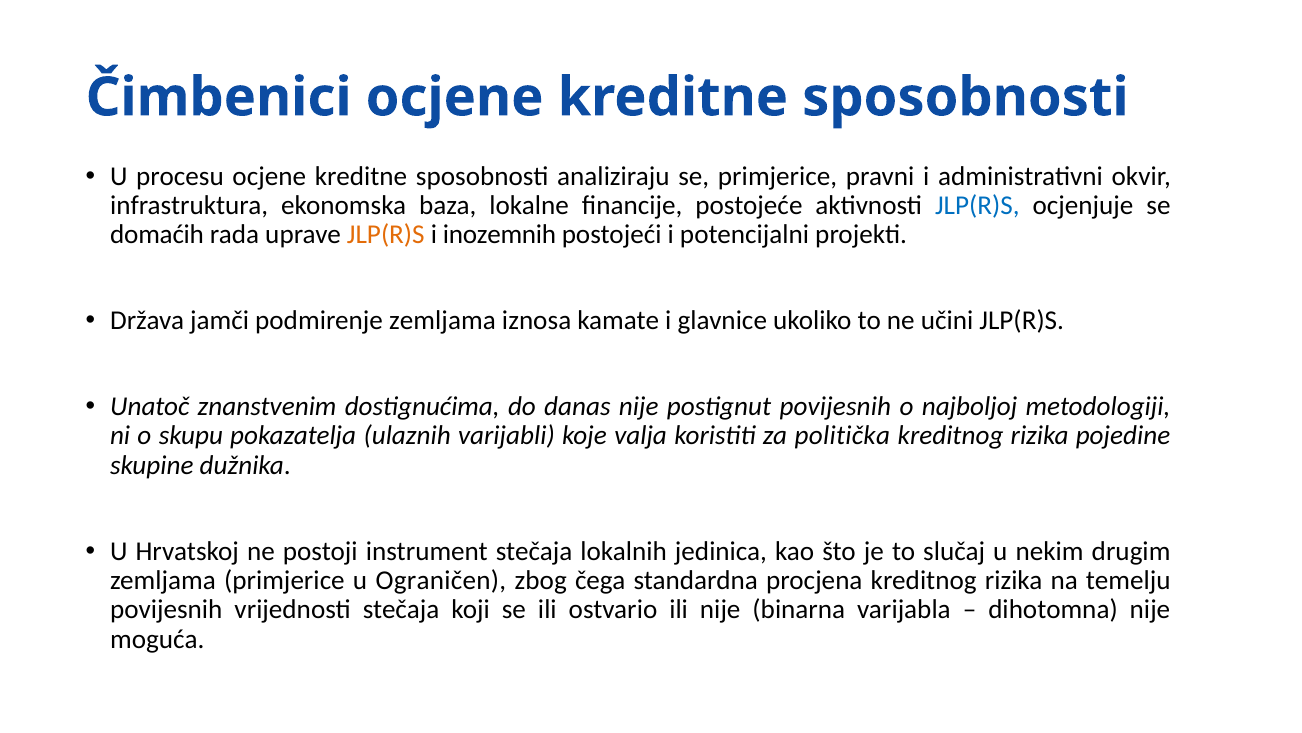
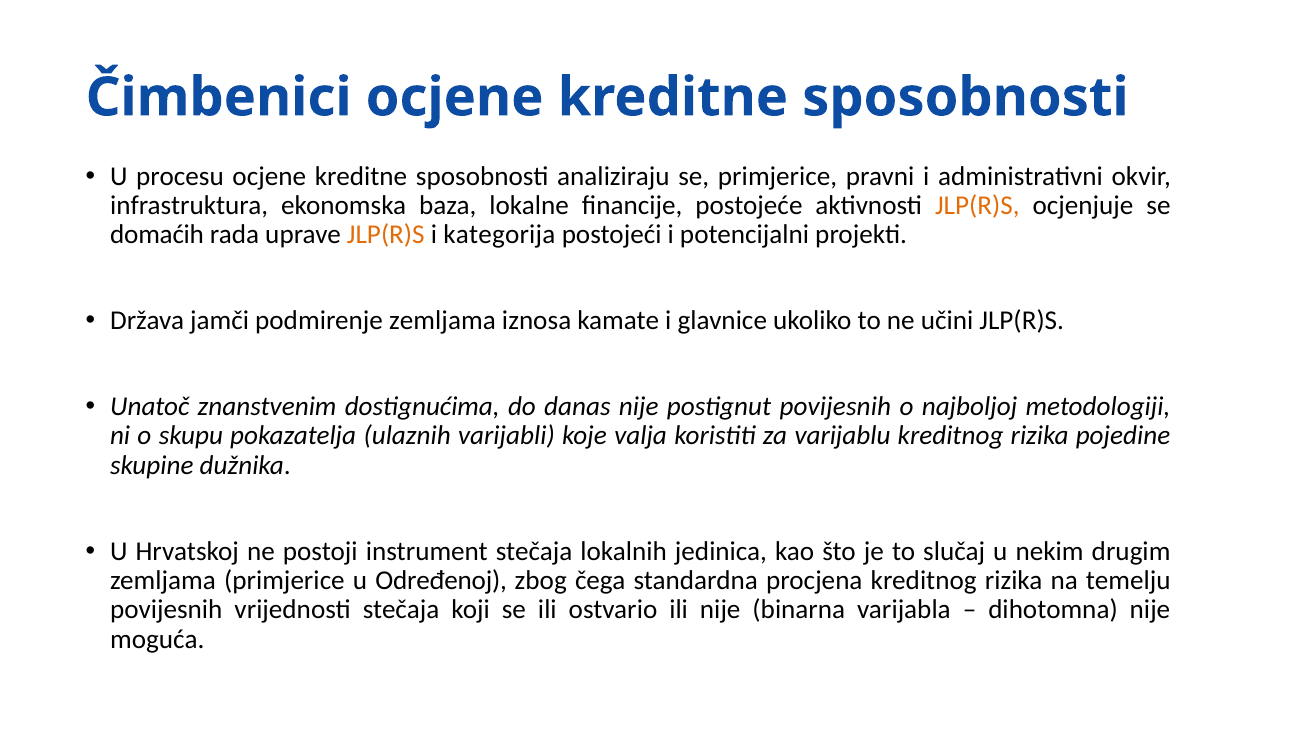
JLP(R)S colour: blue -> orange (977, 205)
inozemnih: inozemnih -> kategorija (499, 235)
politička: politička -> varijablu (842, 436)
Ograničen: Ograničen -> Određenoj (441, 580)
